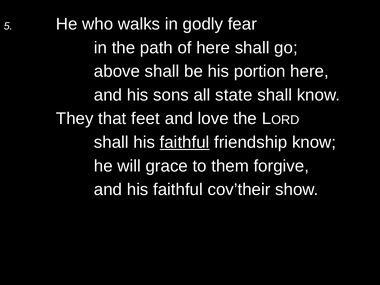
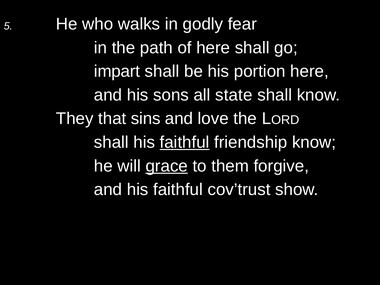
above: above -> impart (117, 71)
feet: feet -> sins (146, 119)
grace underline: none -> present (167, 166)
cov’their: cov’their -> cov’trust (239, 190)
